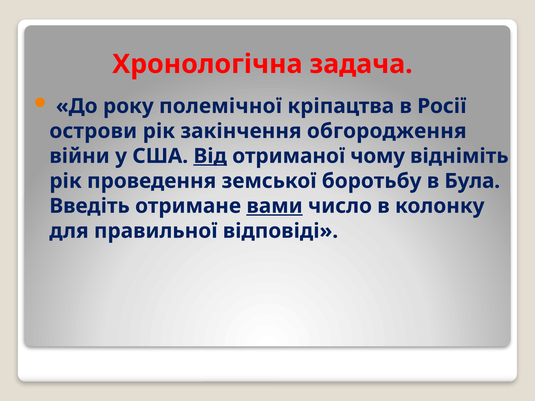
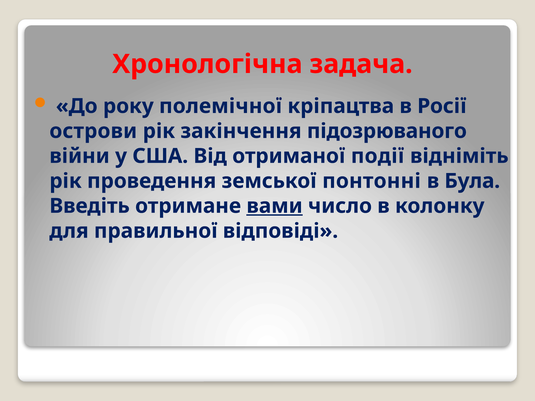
обгородження: обгородження -> підозрюваного (387, 131)
Від underline: present -> none (210, 156)
чому: чому -> події (377, 156)
боротьбу: боротьбу -> понтонні (372, 181)
